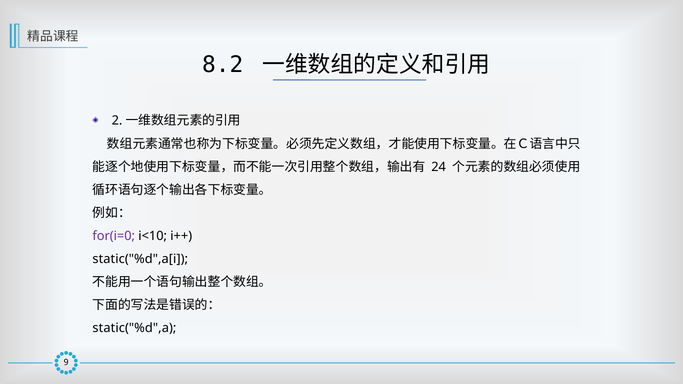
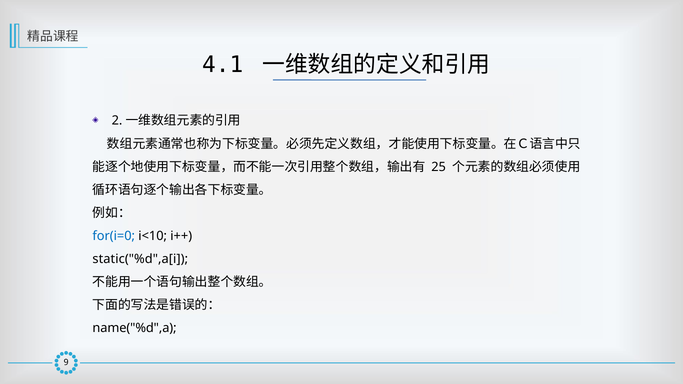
8.2: 8.2 -> 4.1 (223, 65)
24: 24 -> 25 (439, 167)
for(i=0 colour: purple -> blue (114, 236)
static("%d",a: static("%d",a -> name("%d",a (135, 328)
